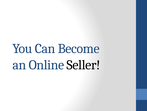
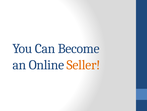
Seller colour: black -> orange (83, 64)
